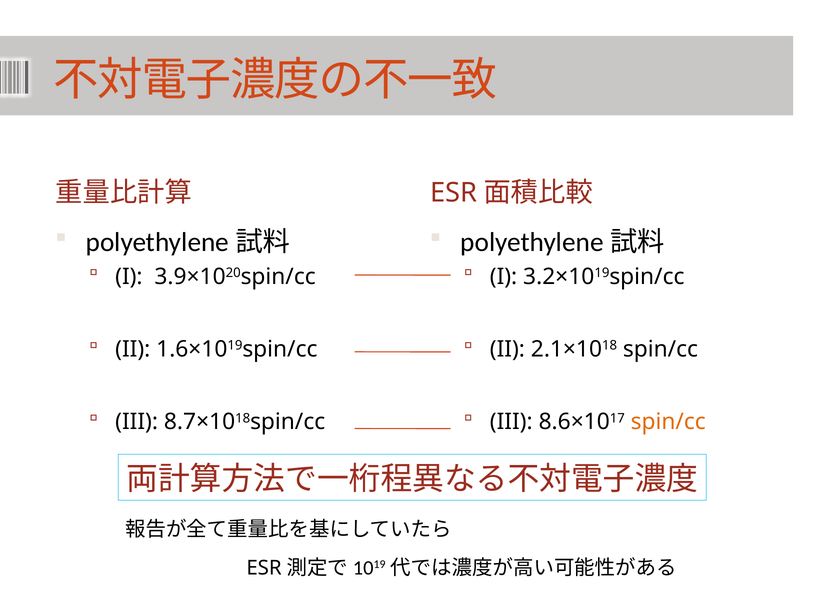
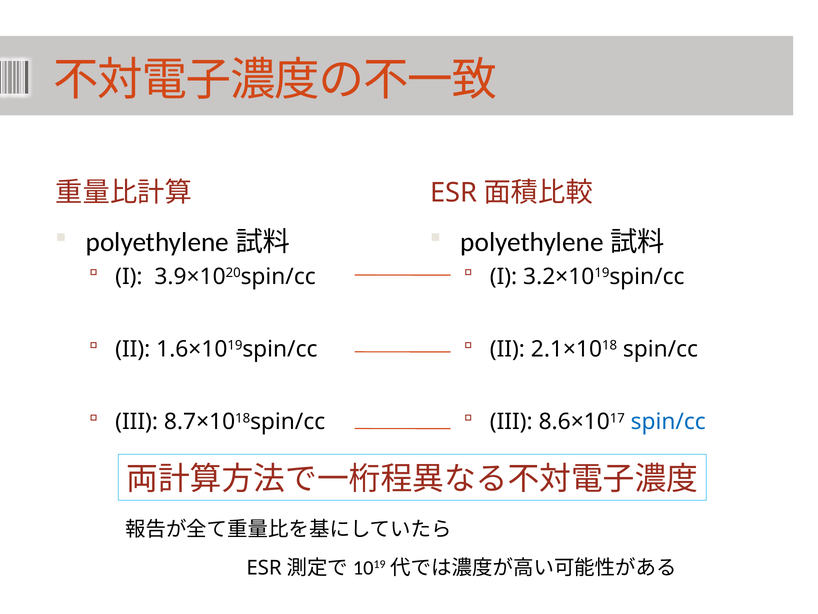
spin/cc colour: orange -> blue (668, 421)
